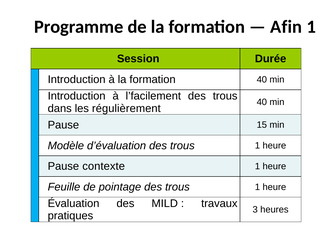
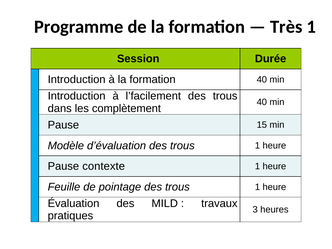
Afin: Afin -> Très (286, 27)
régulièrement: régulièrement -> complètement (126, 108)
